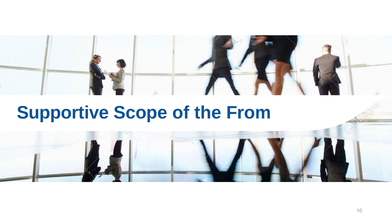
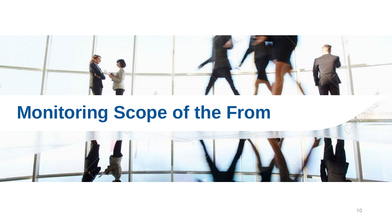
Supportive: Supportive -> Monitoring (63, 113)
